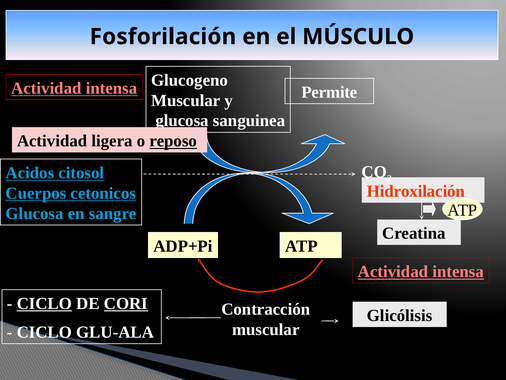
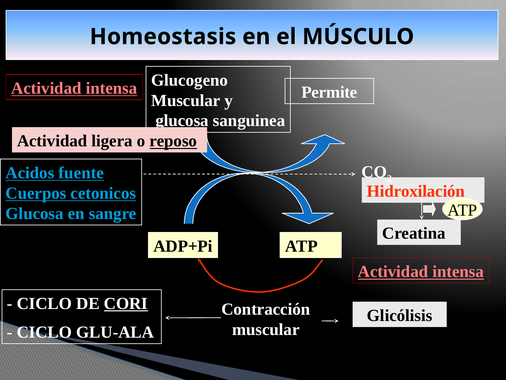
Fosforilación: Fosforilación -> Homeostasis (163, 37)
citosol: citosol -> fuente (81, 173)
CICLO underline: present -> none (44, 303)
